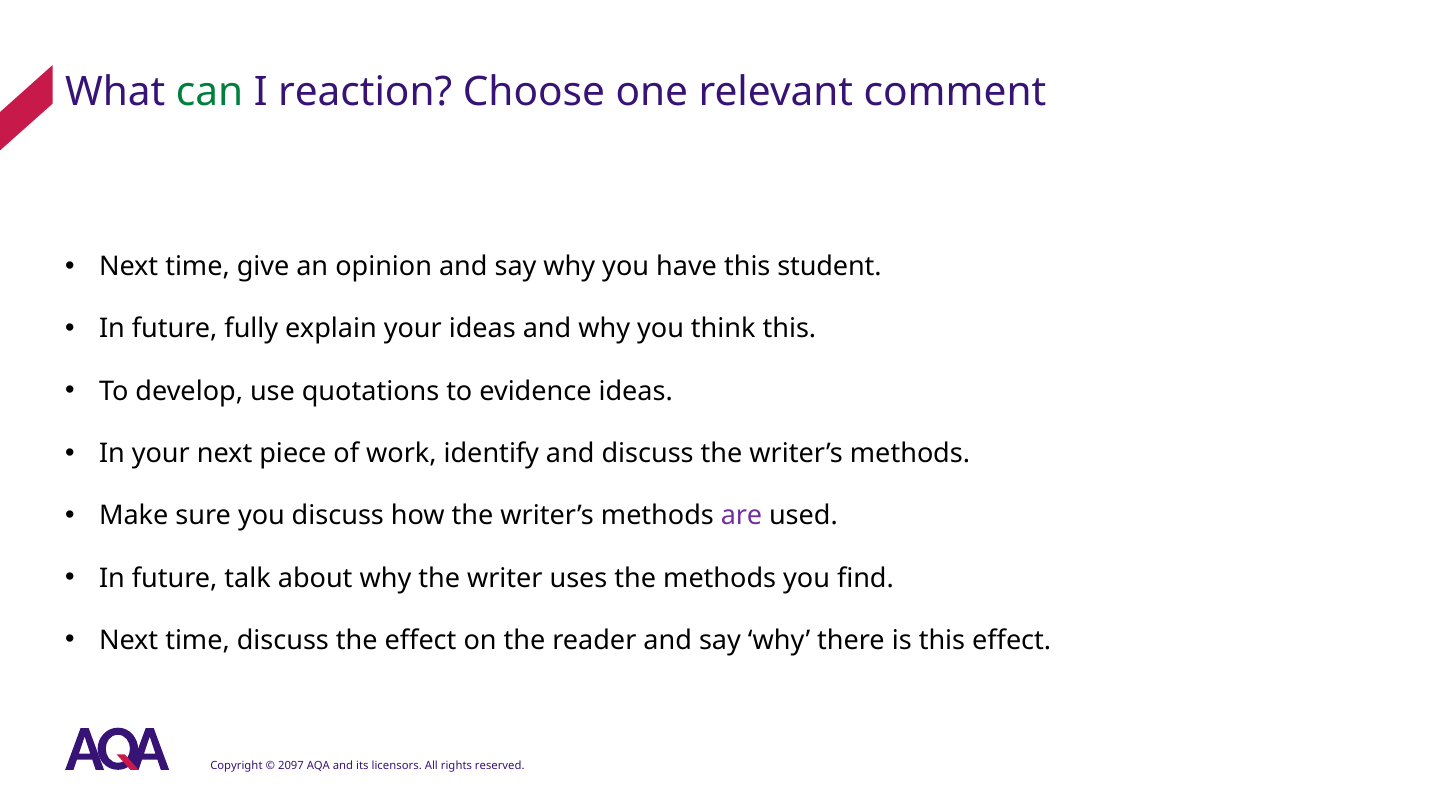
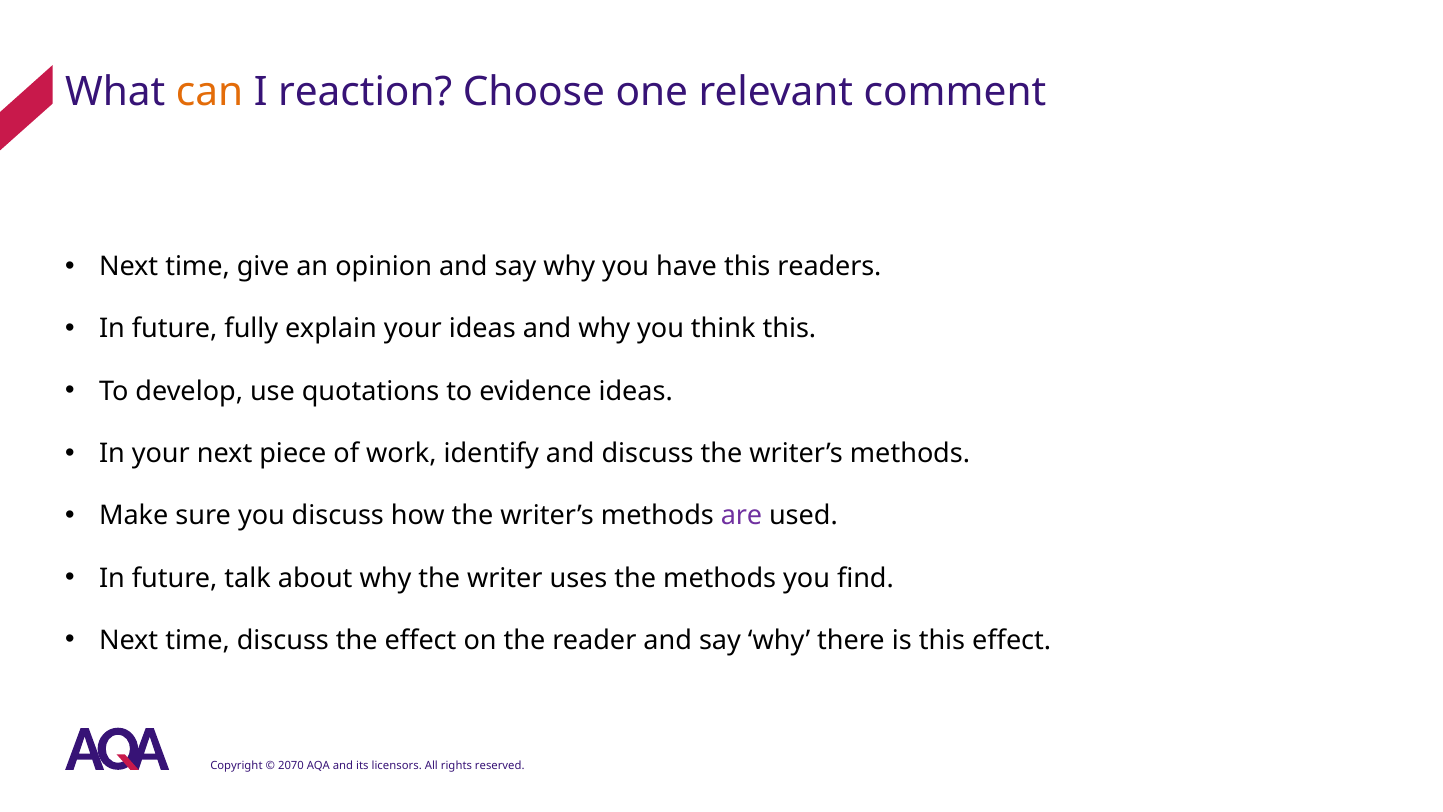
can colour: green -> orange (210, 92)
student: student -> readers (829, 267)
2097: 2097 -> 2070 (291, 766)
